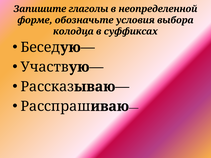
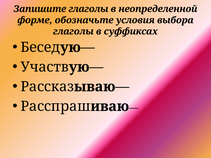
колодца: колодца -> глаголы (73, 31)
